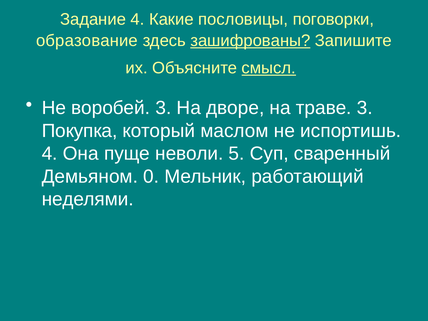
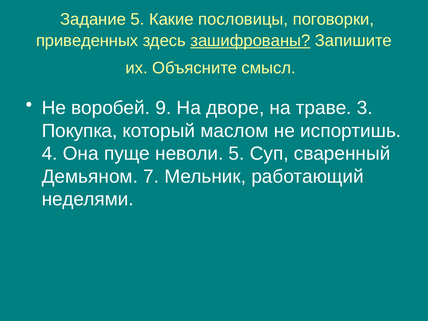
Задание 4: 4 -> 5 (138, 19)
образование: образование -> приведенных (87, 41)
смысл underline: present -> none (269, 68)
воробей 3: 3 -> 9 (163, 108)
0: 0 -> 7 (151, 176)
